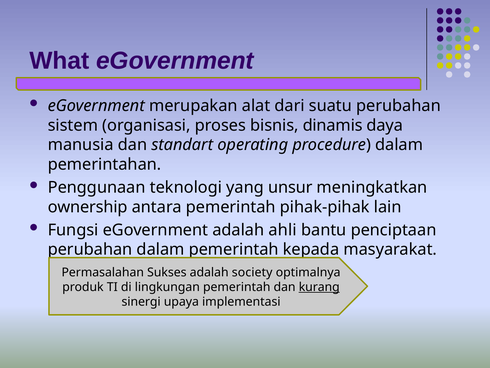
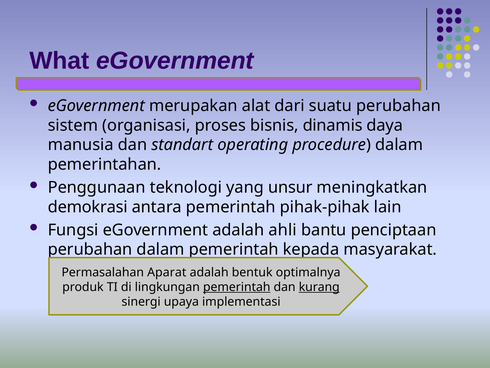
ownership: ownership -> demokrasi (88, 207)
Sukses: Sukses -> Aparat (167, 272)
society: society -> bentuk (252, 272)
pemerintah underline: none -> present (237, 287)
